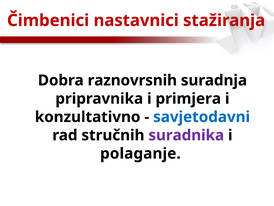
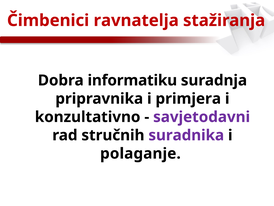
nastavnici: nastavnici -> ravnatelja (136, 20)
raznovrsnih: raznovrsnih -> informatiku (132, 80)
savjetodavni colour: blue -> purple (202, 117)
